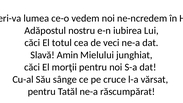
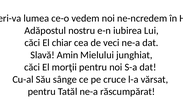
El totul: totul -> chiar (62, 43)
